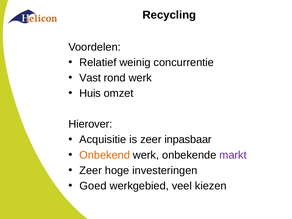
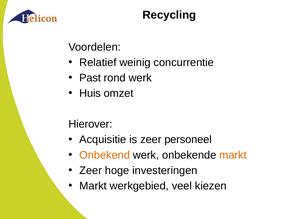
Vast: Vast -> Past (90, 78)
inpasbaar: inpasbaar -> personeel (188, 140)
markt colour: purple -> orange (233, 155)
Goed: Goed -> Markt (93, 186)
